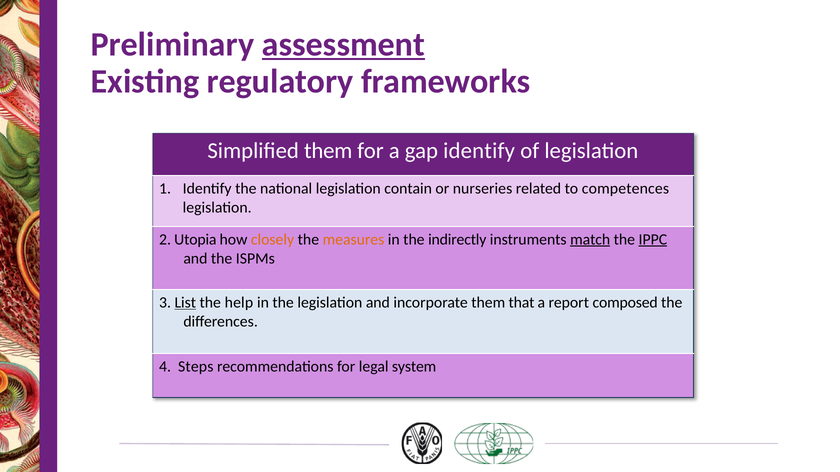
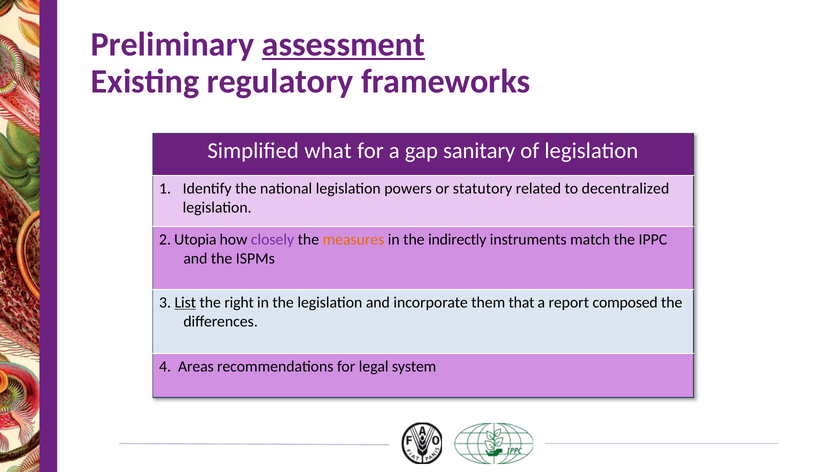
Simplified them: them -> what (328, 151)
gap identify: identify -> sanitary (479, 151)
contain: contain -> powers (408, 189)
nurseries: nurseries -> statutory (483, 189)
competences: competences -> decentralized (625, 189)
closely colour: orange -> purple (273, 240)
match underline: present -> none (590, 240)
IPPC underline: present -> none (653, 240)
help: help -> right (239, 303)
Steps: Steps -> Areas (196, 367)
